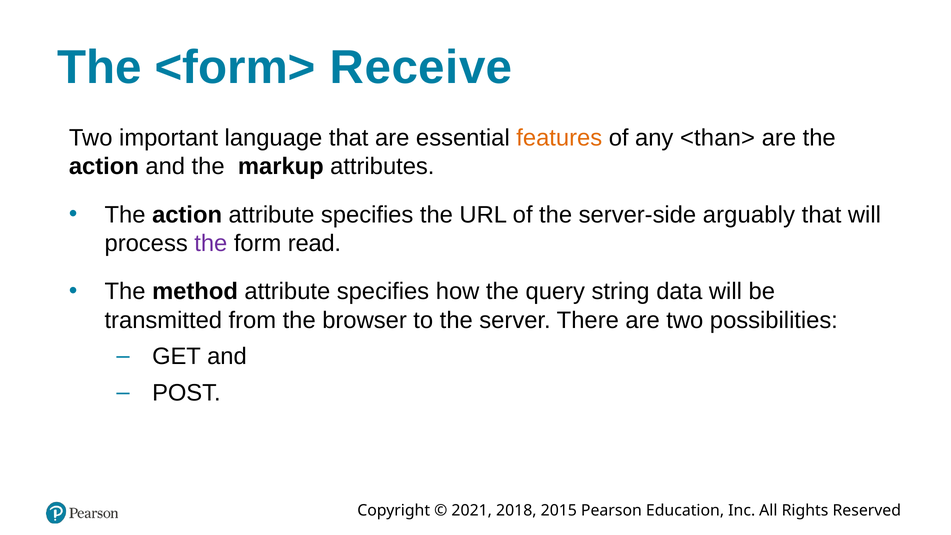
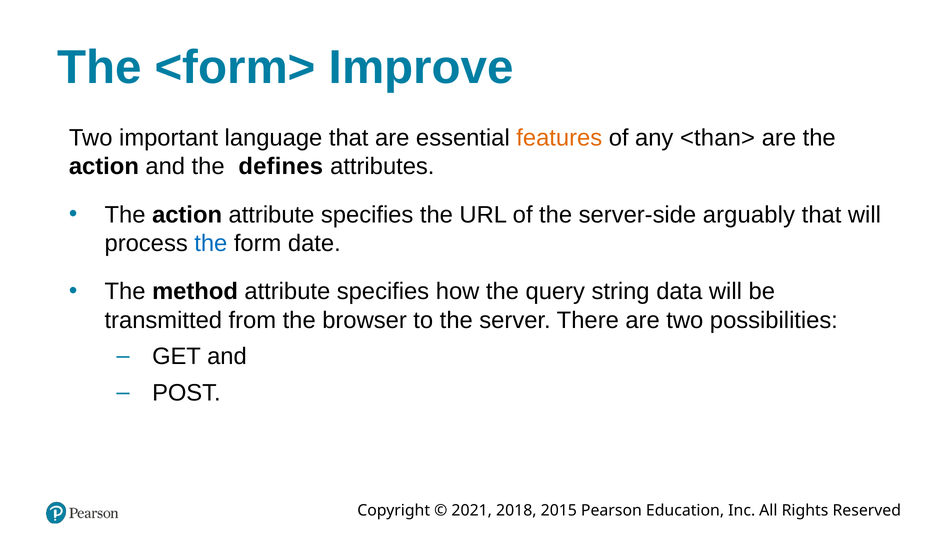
Receive: Receive -> Improve (421, 68)
markup: markup -> defines (281, 166)
the colour: purple -> blue (211, 243)
read: read -> date (314, 243)
